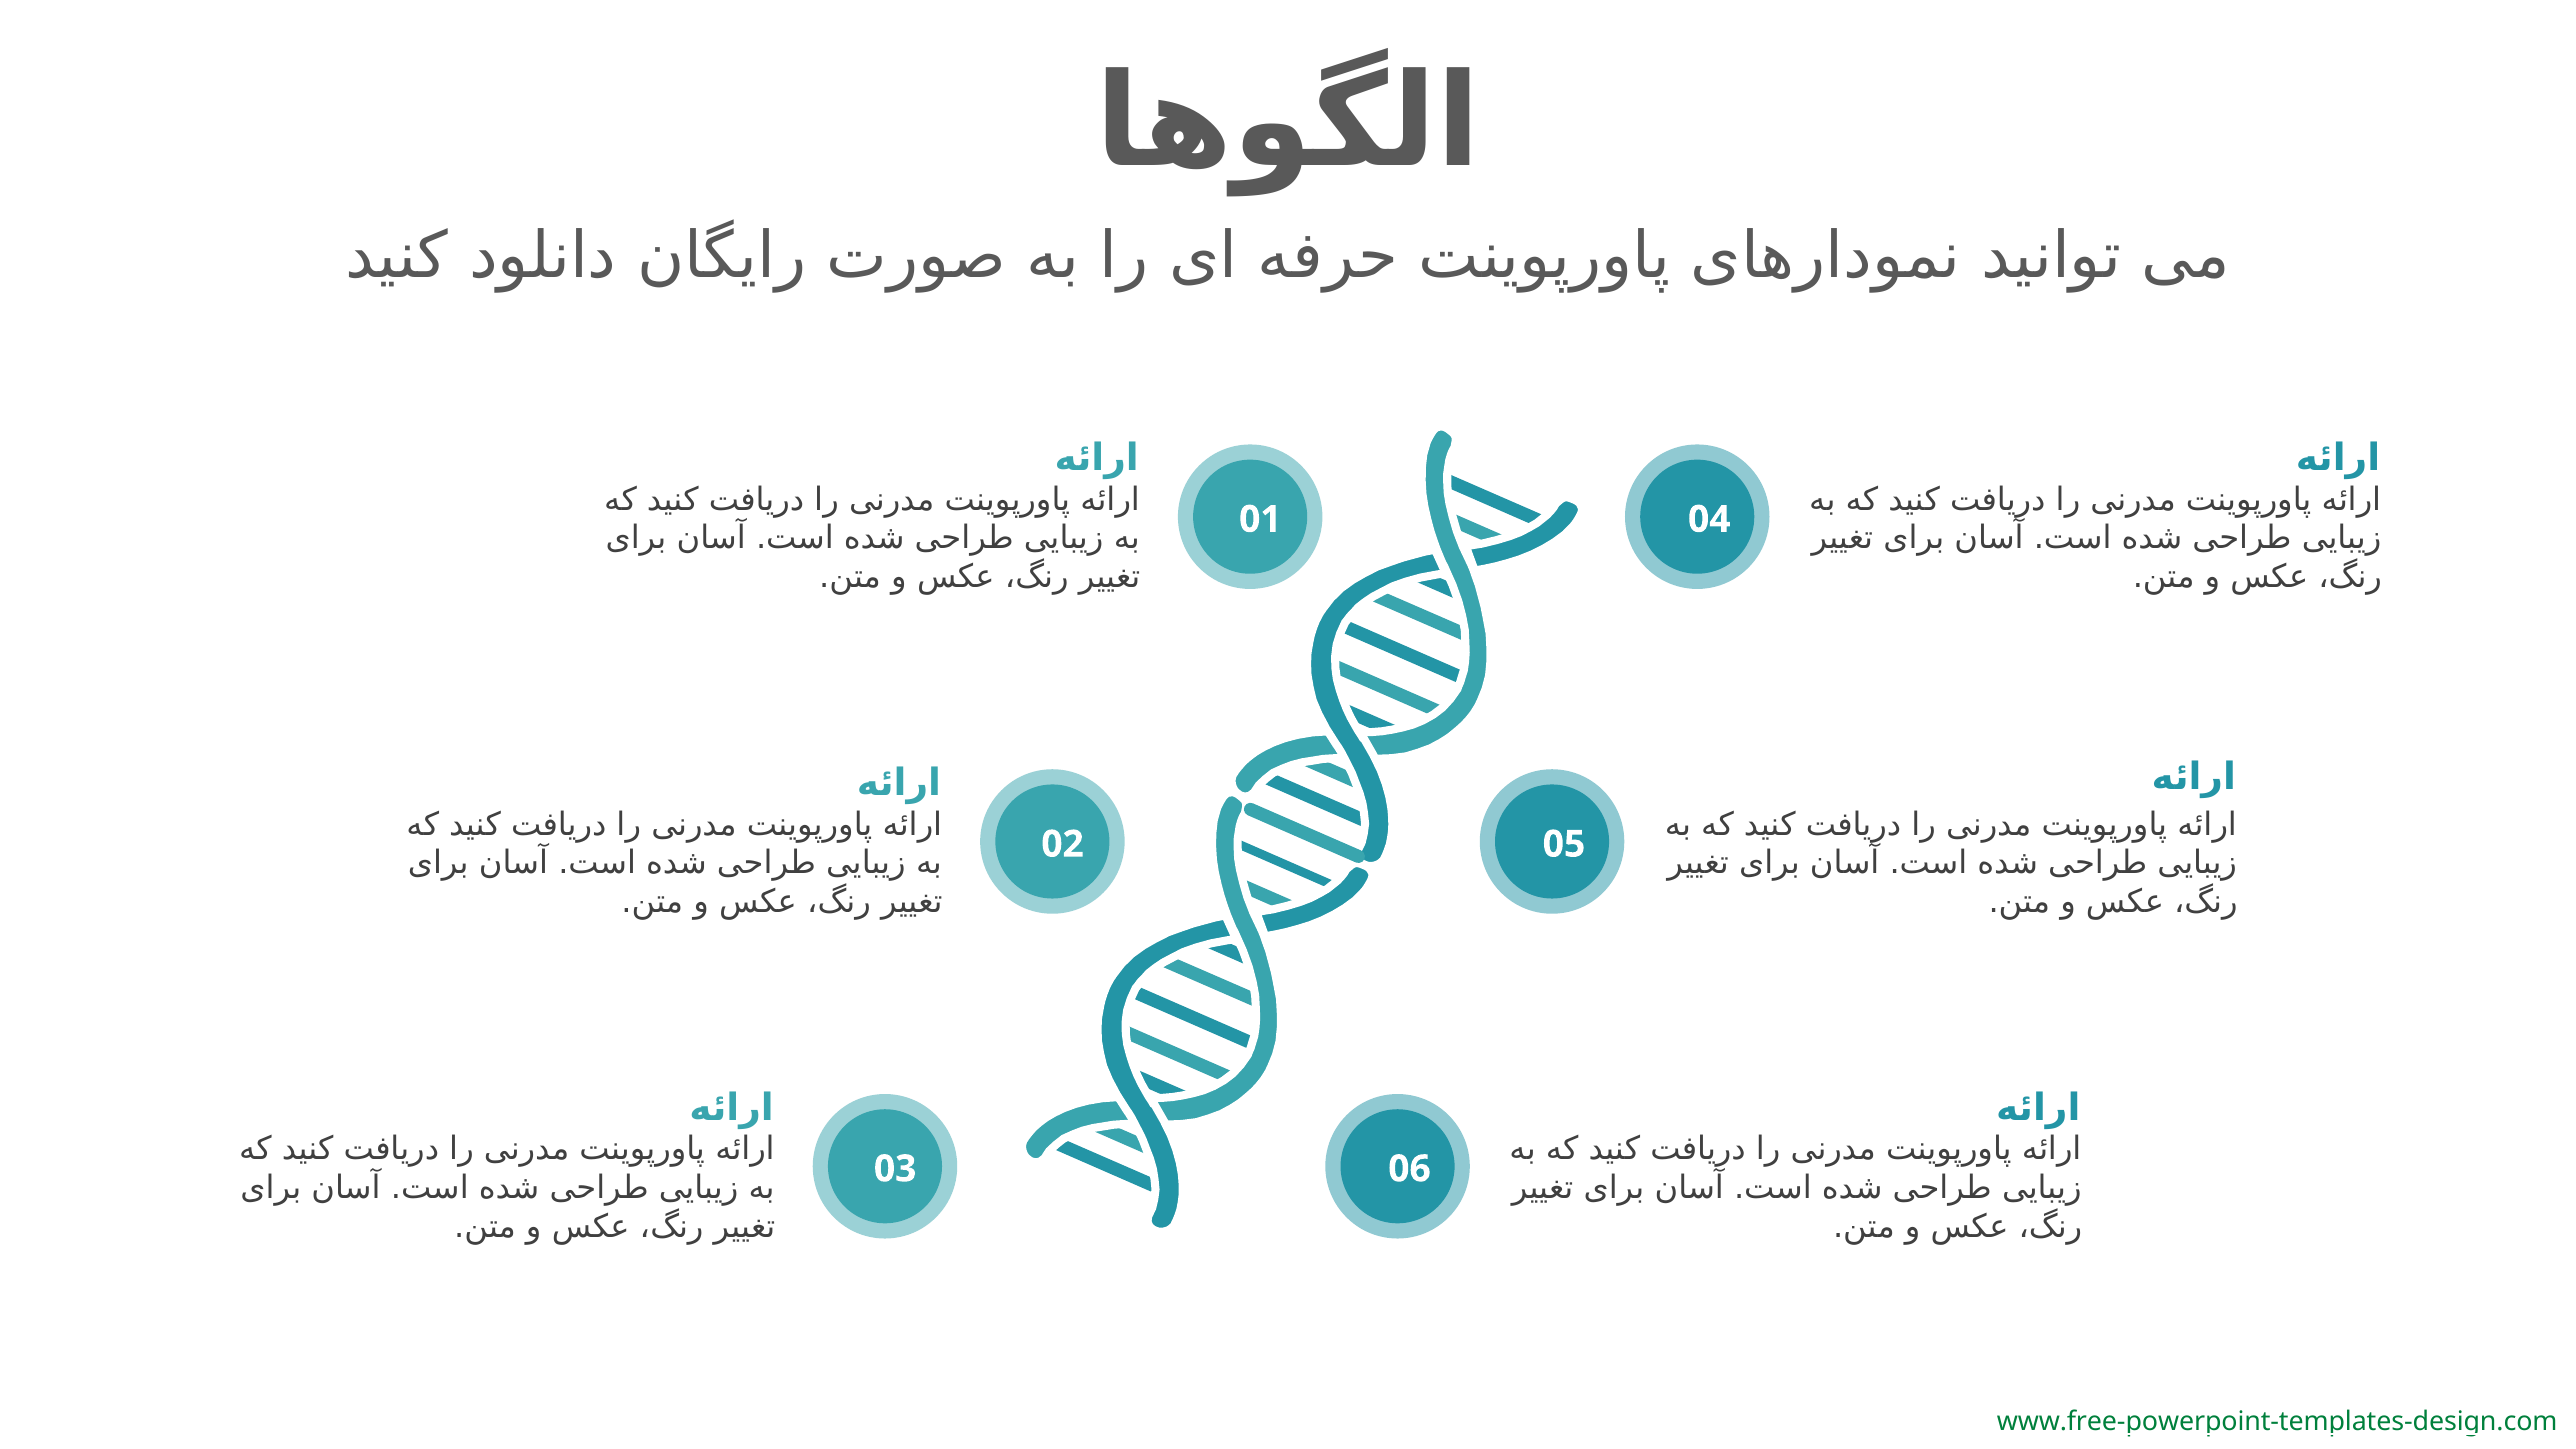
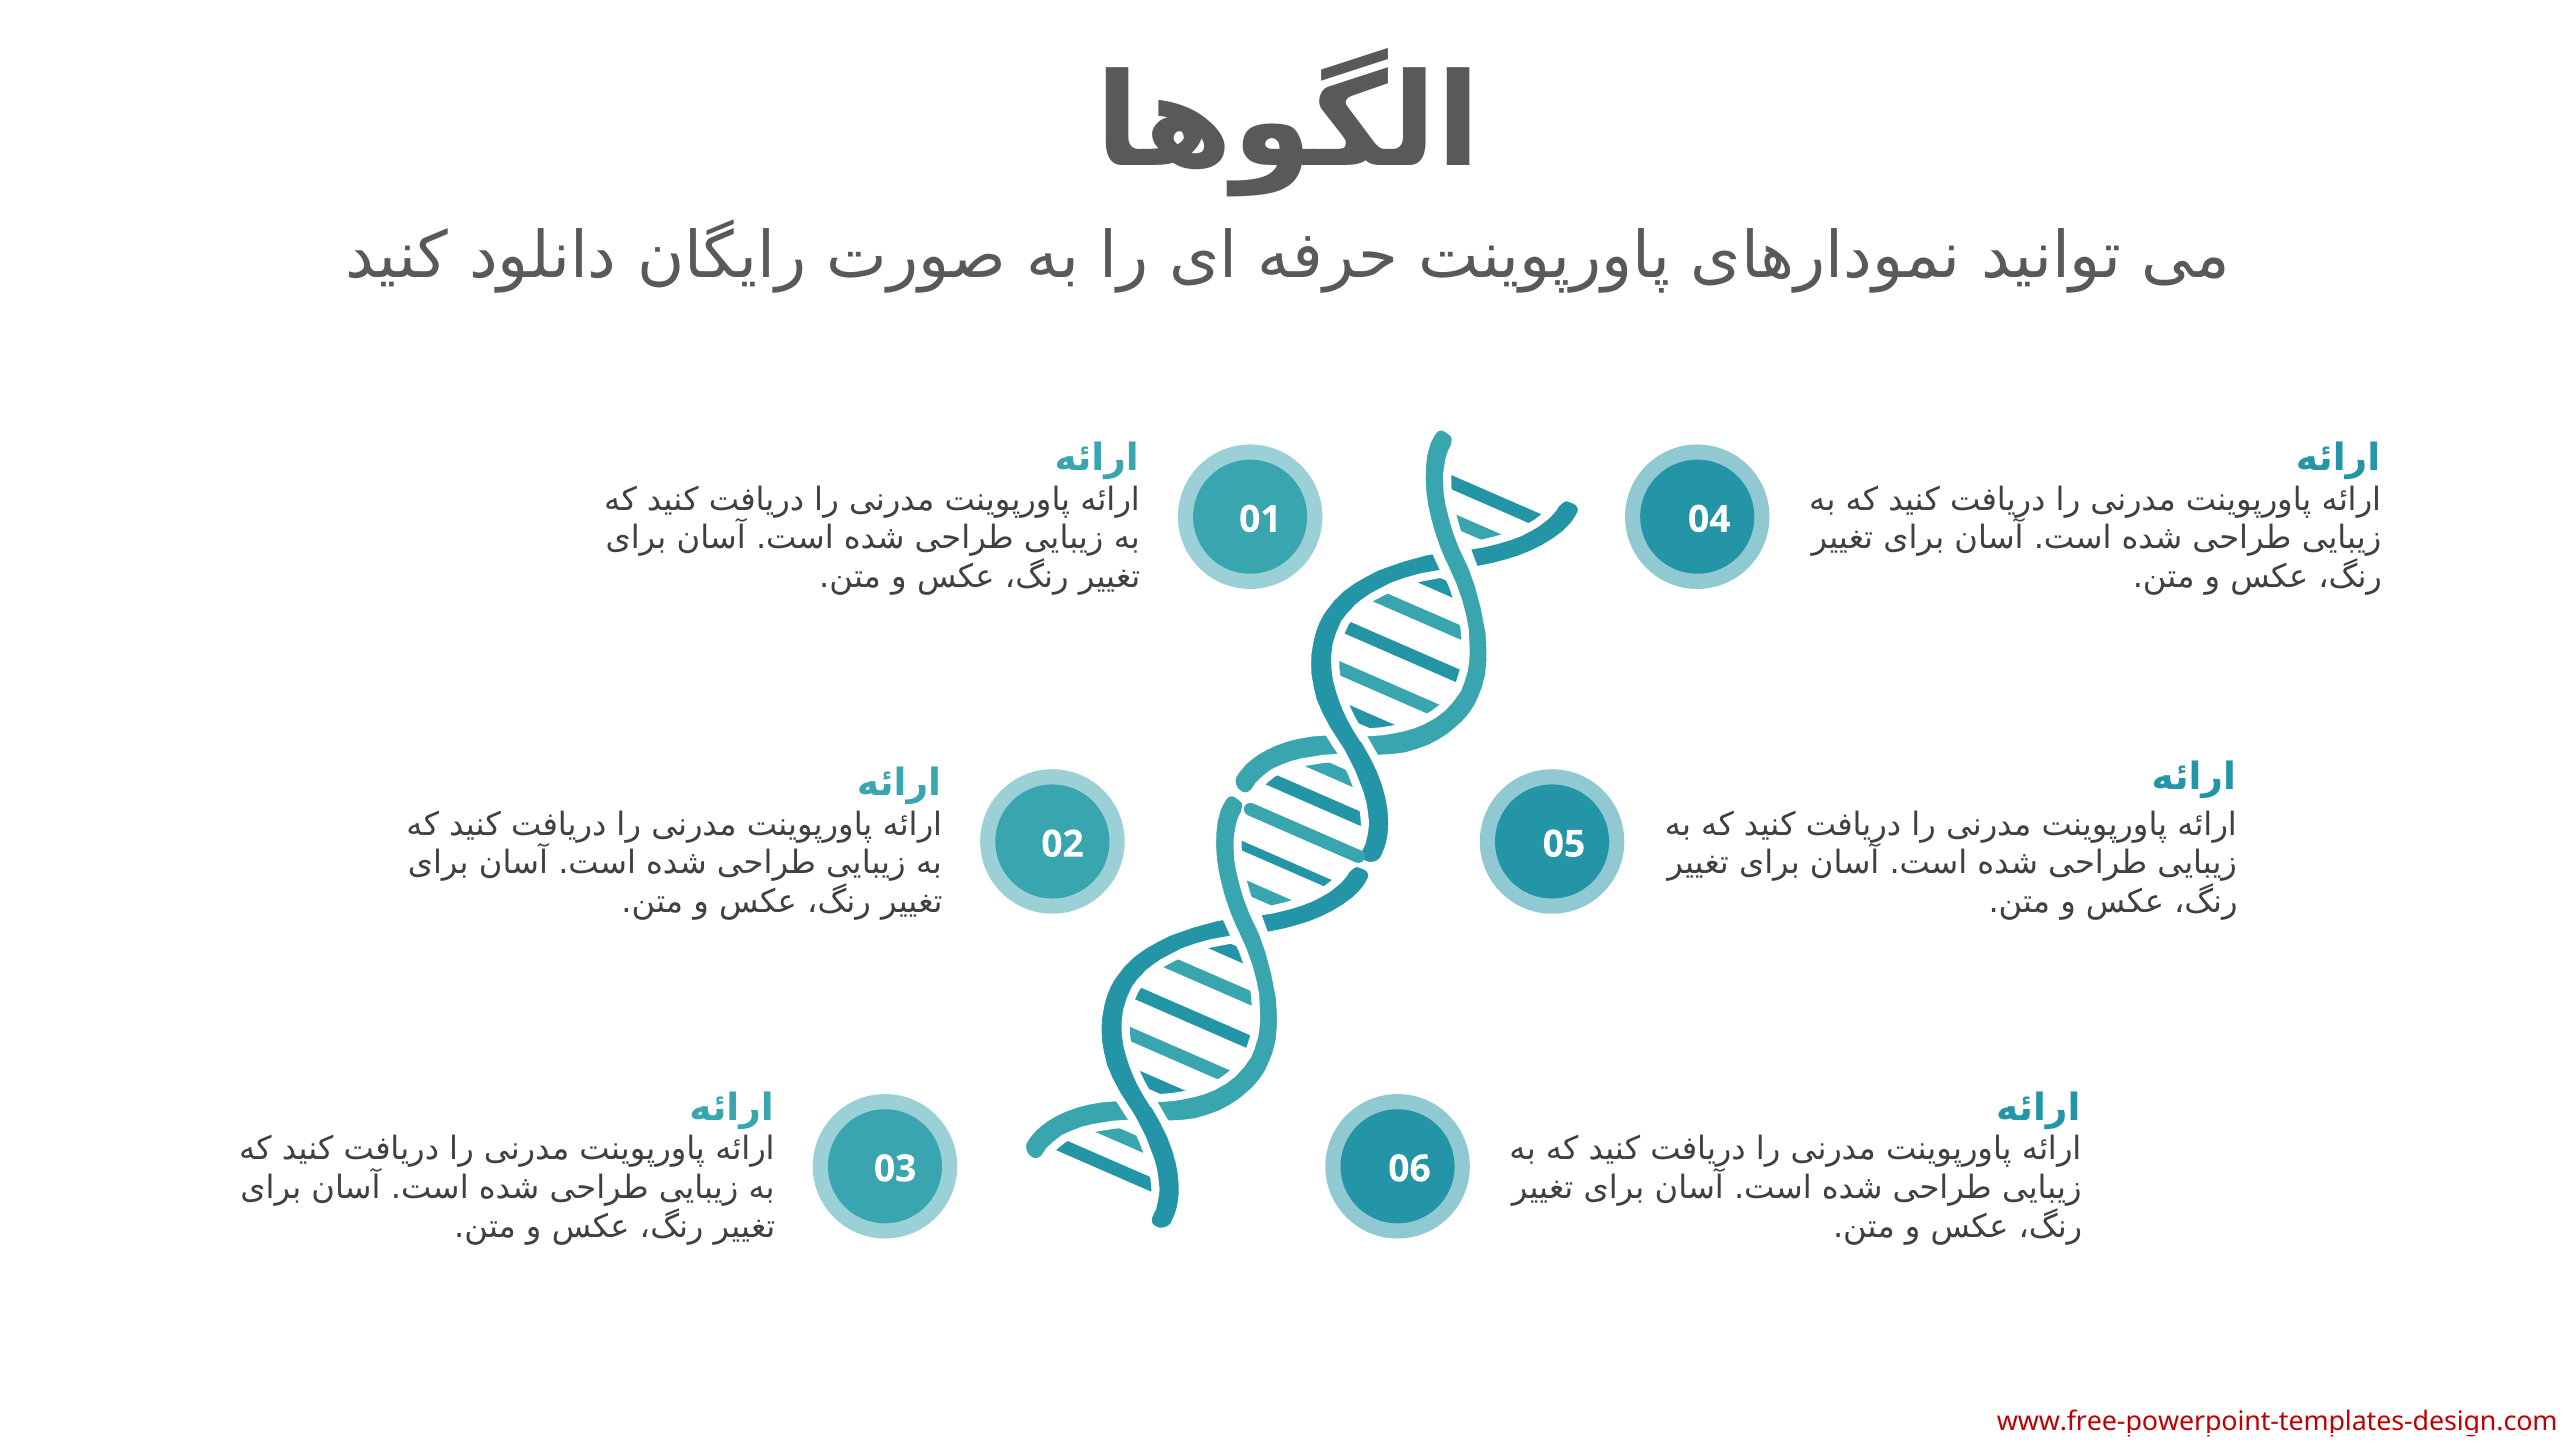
www.free-powerpoint-templates-design.com colour: green -> red (2277, 1422)
